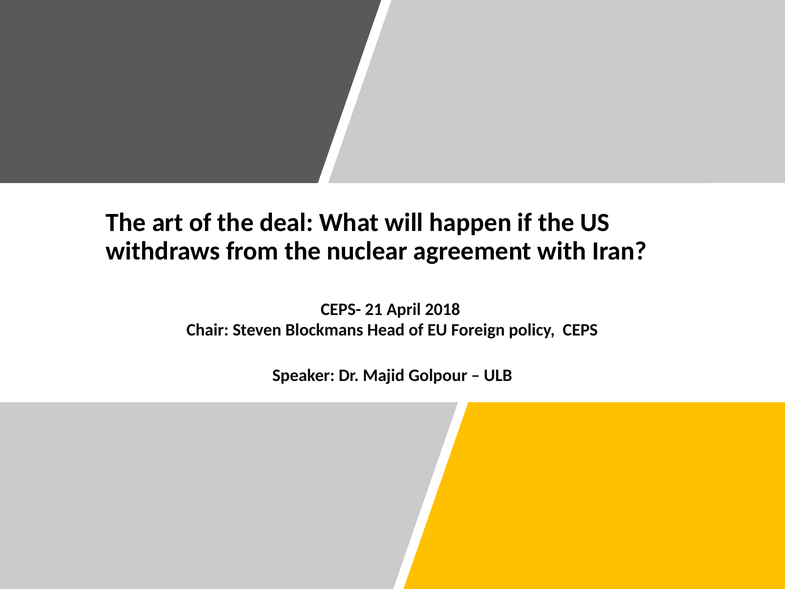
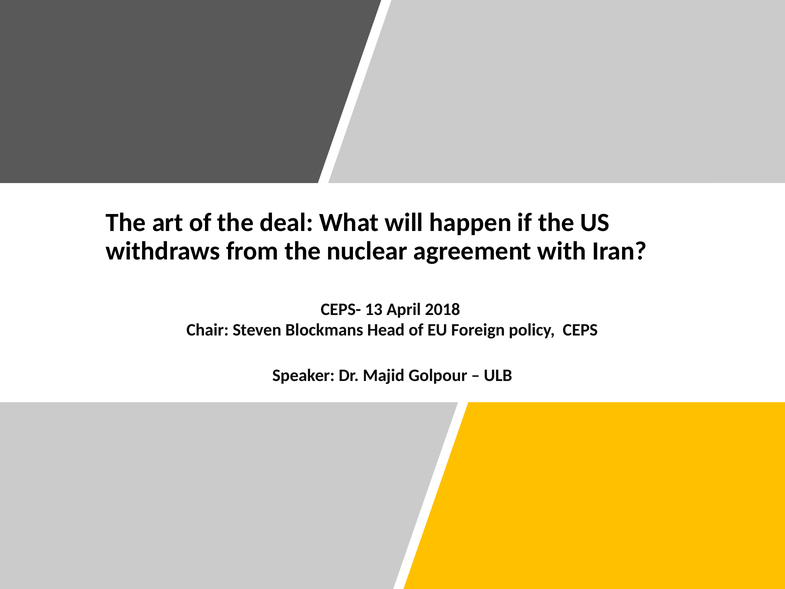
21: 21 -> 13 (374, 309)
